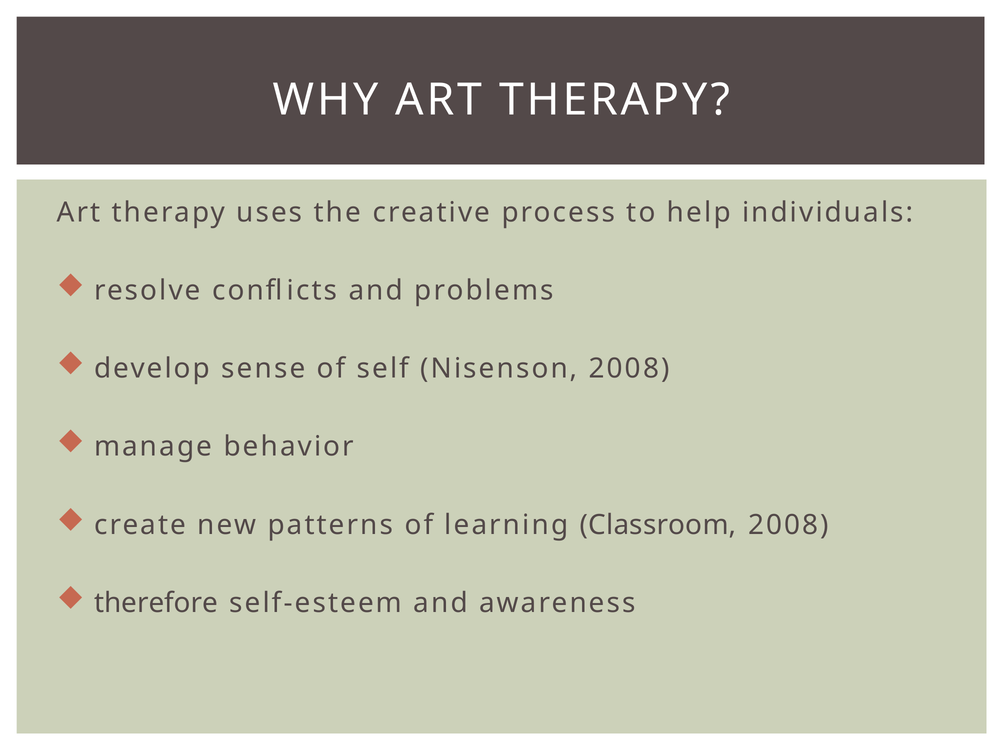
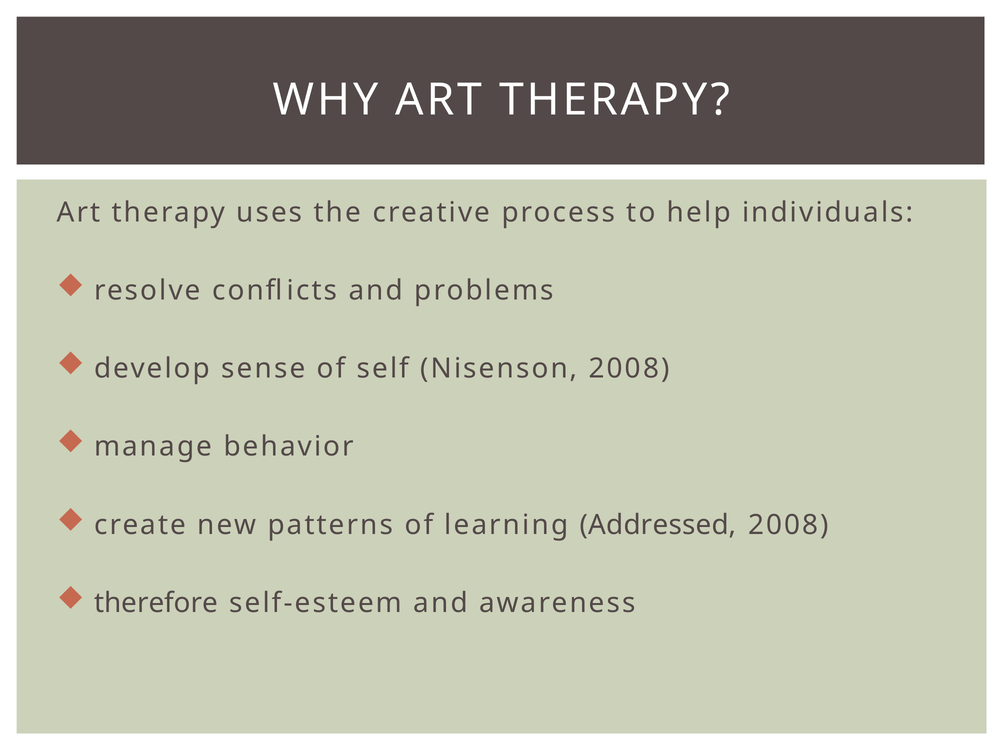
Classroom: Classroom -> Addressed (658, 525)
